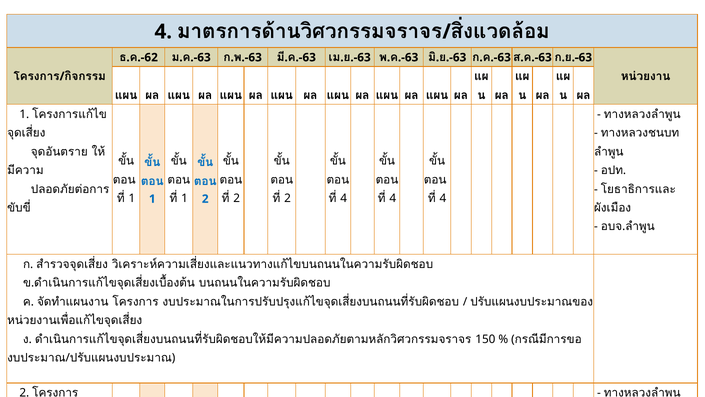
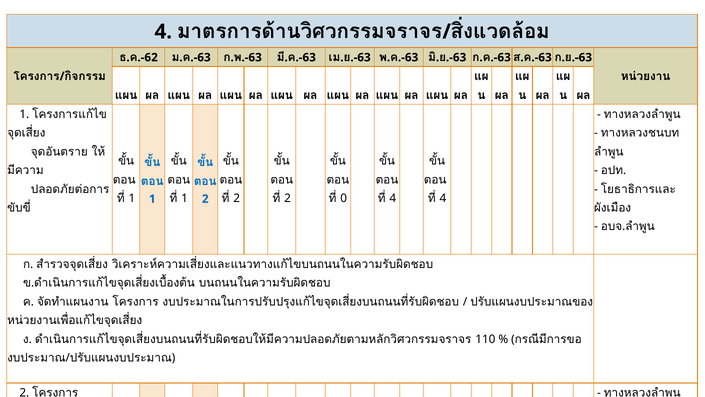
4: 4 -> 0 (344, 198)
150: 150 -> 110 (485, 339)
